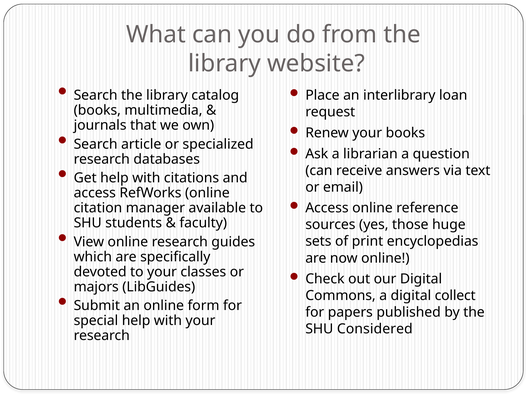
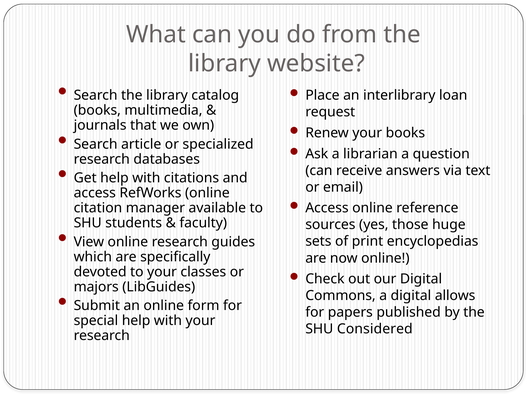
collect: collect -> allows (455, 296)
